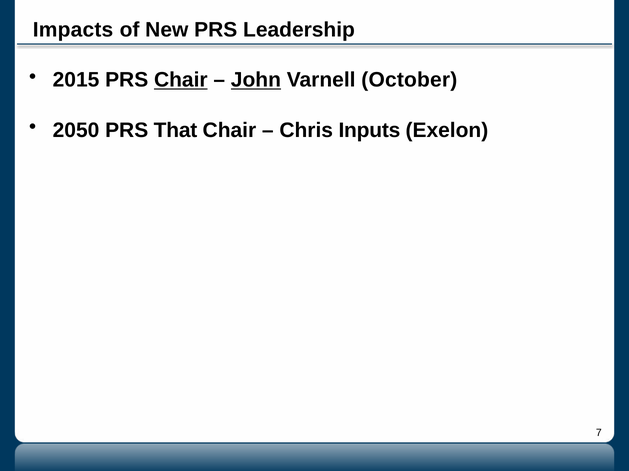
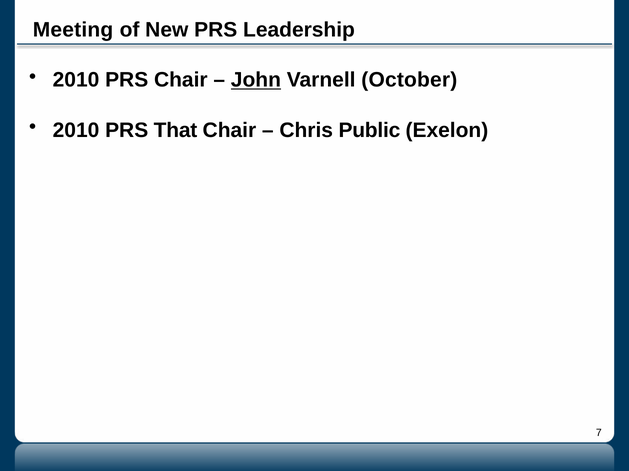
Impacts: Impacts -> Meeting (73, 30)
2015: 2015 -> 2010 (76, 80)
Chair underline: present -> none (181, 80)
2050: 2050 -> 2010 (76, 130)
Inputs: Inputs -> Public (369, 130)
